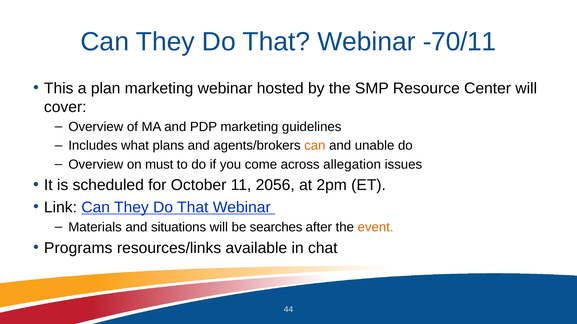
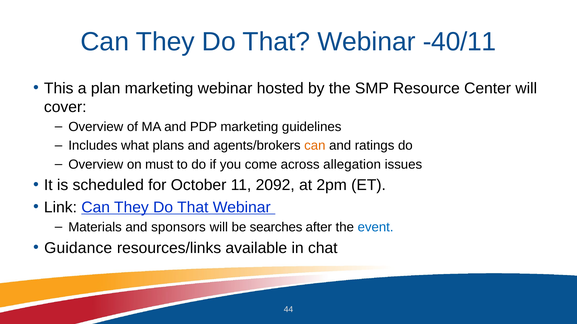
-70/11: -70/11 -> -40/11 (460, 42)
unable: unable -> ratings (375, 146)
2056: 2056 -> 2092 (275, 185)
situations: situations -> sponsors (178, 228)
event colour: orange -> blue (376, 228)
Programs: Programs -> Guidance (78, 248)
